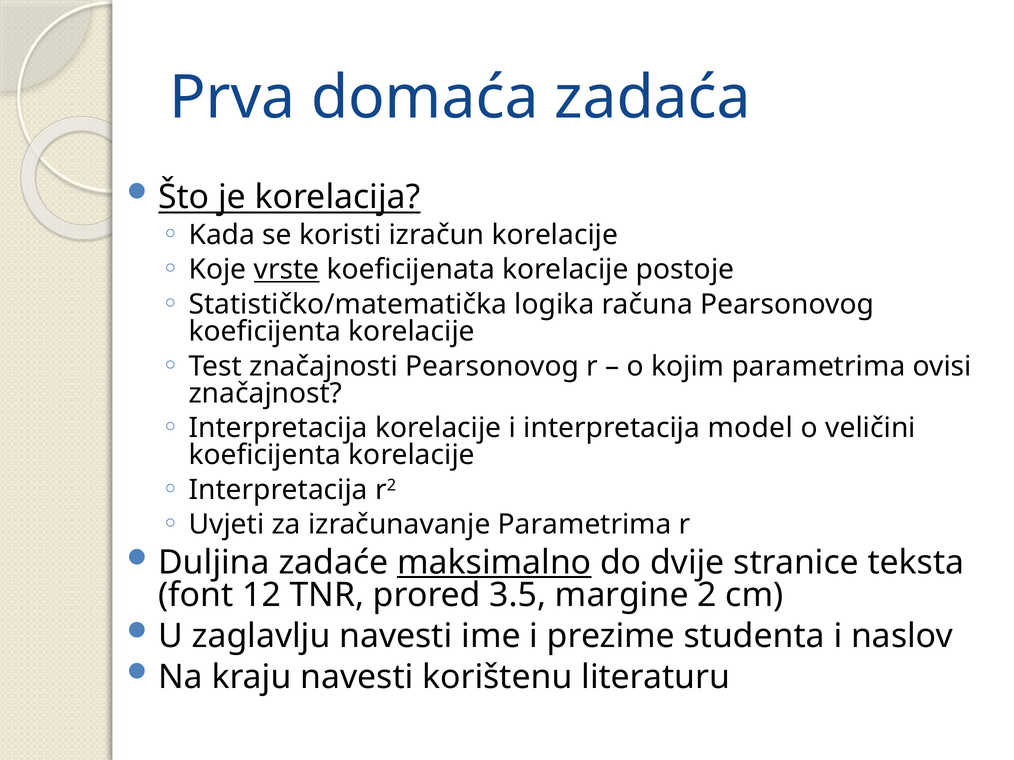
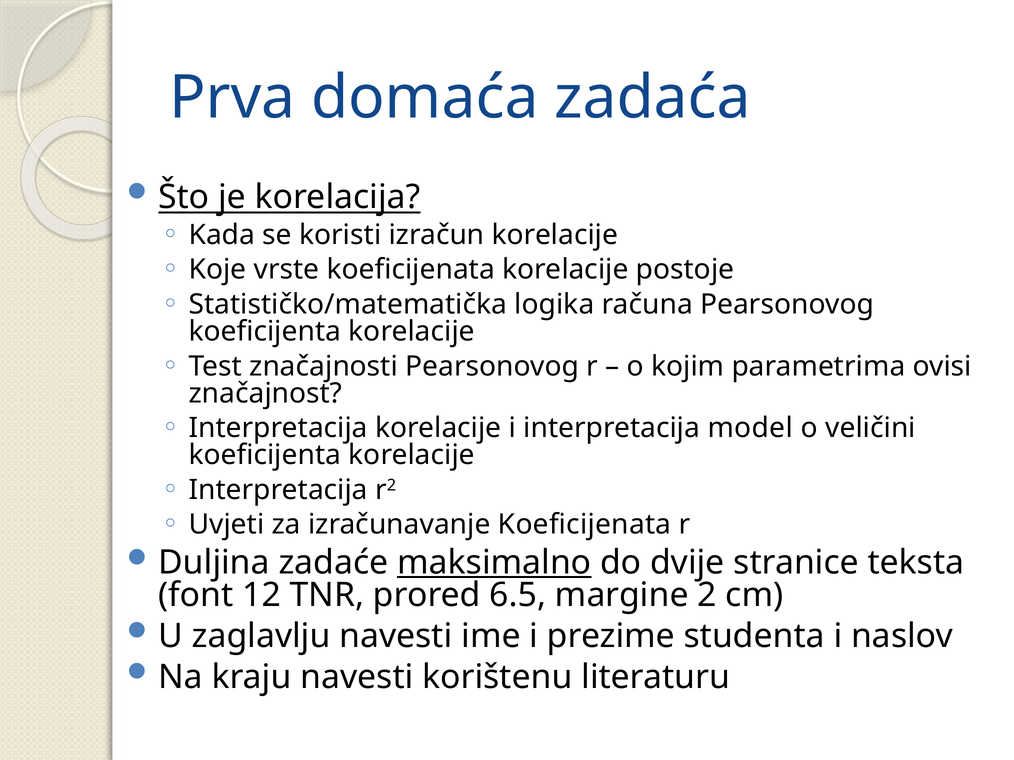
vrste underline: present -> none (287, 270)
izračunavanje Parametrima: Parametrima -> Koeficijenata (585, 525)
3.5: 3.5 -> 6.5 (518, 595)
